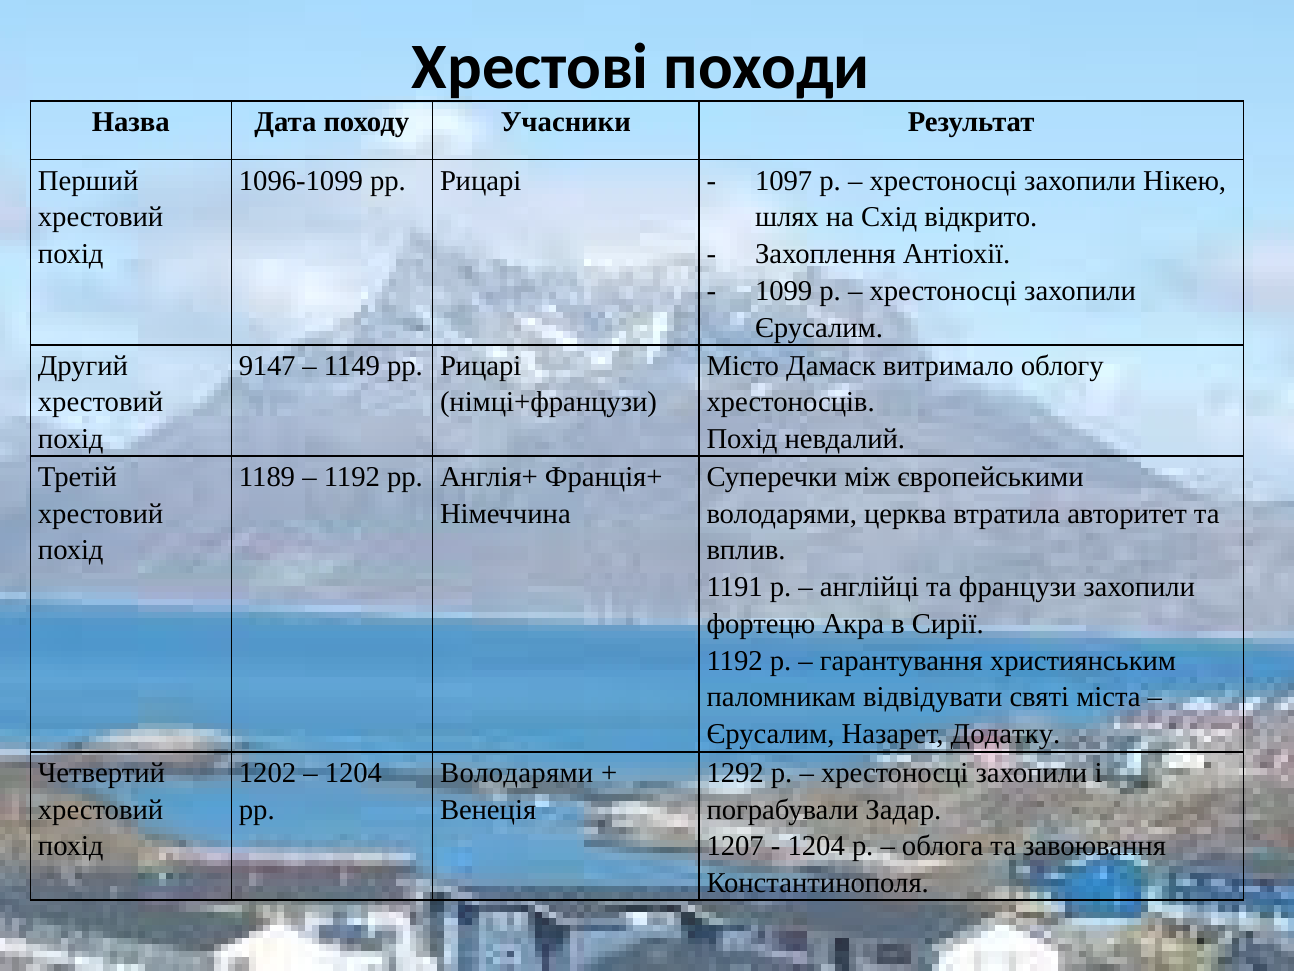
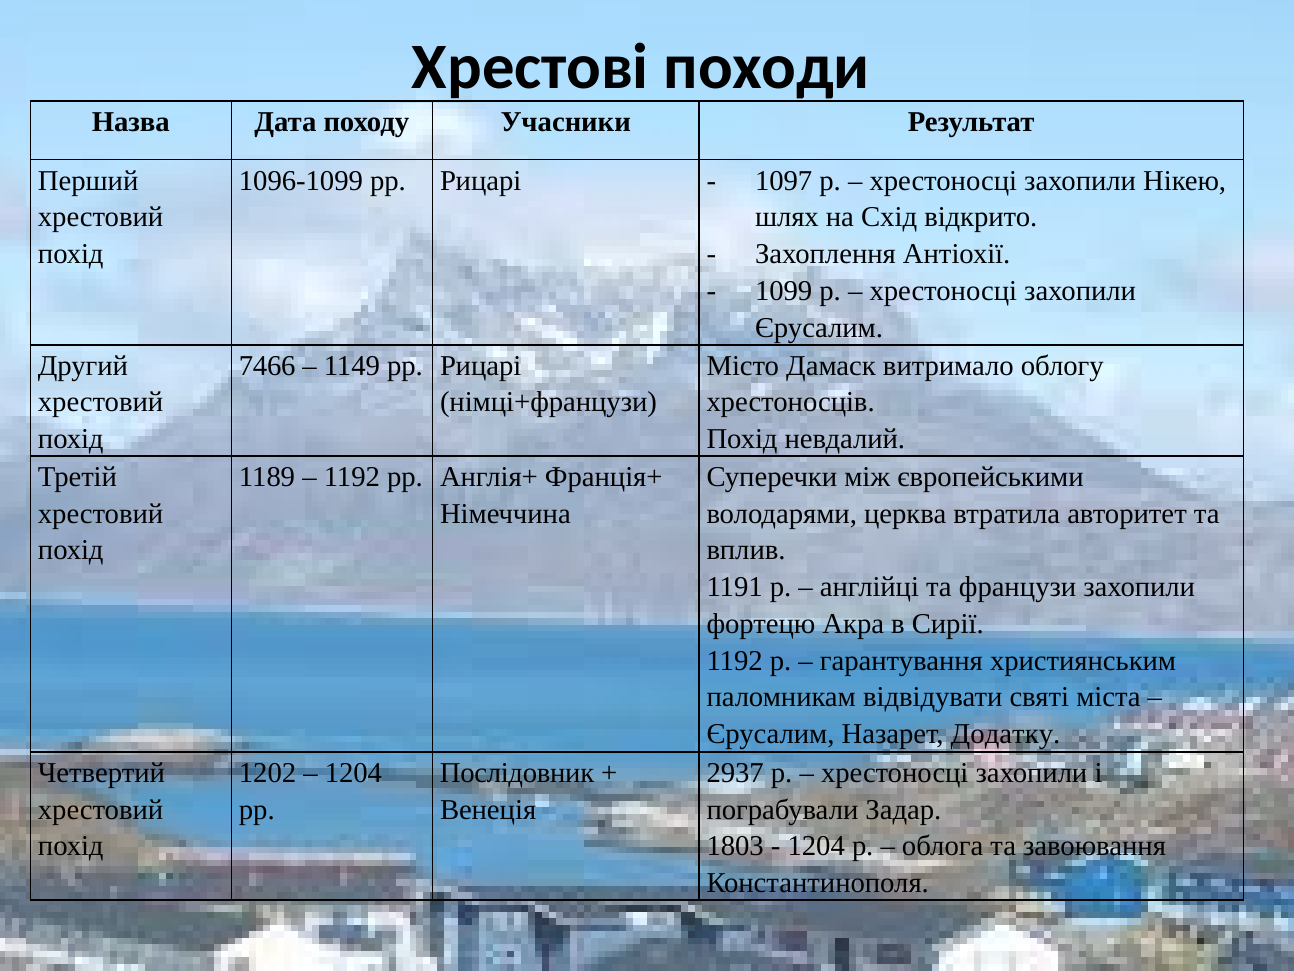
9147: 9147 -> 7466 (267, 366)
Володарями: Володарями -> Послідовник (517, 773)
1292: 1292 -> 2937 (735, 773)
1207: 1207 -> 1803 (735, 846)
